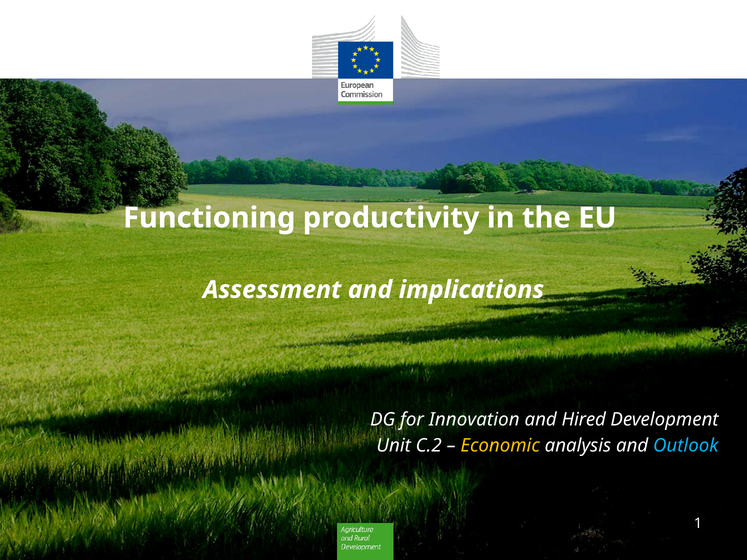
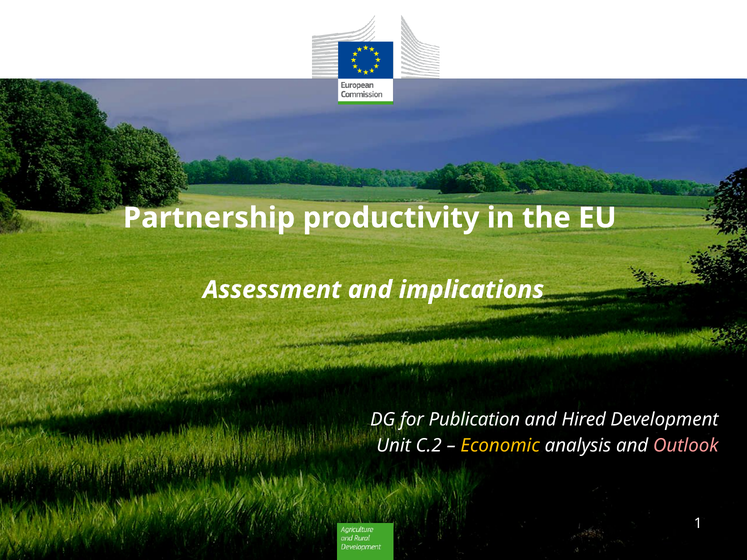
Functioning: Functioning -> Partnership (209, 218)
Innovation: Innovation -> Publication (474, 420)
Outlook colour: light blue -> pink (686, 446)
